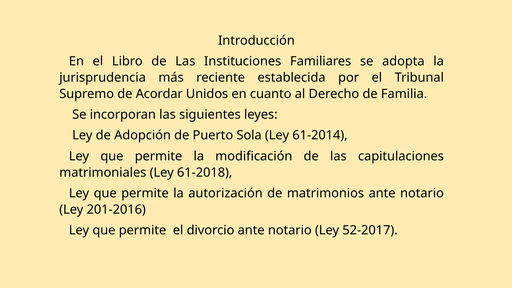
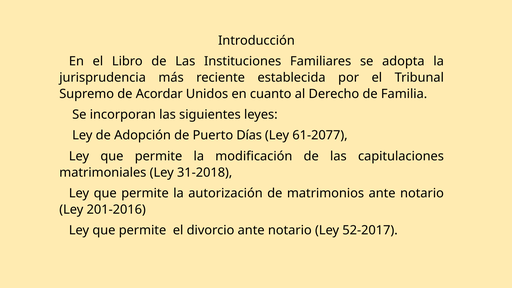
Sola: Sola -> Días (249, 135)
61-2014: 61-2014 -> 61-2077 (320, 135)
61-2018: 61-2018 -> 31-2018 (205, 173)
